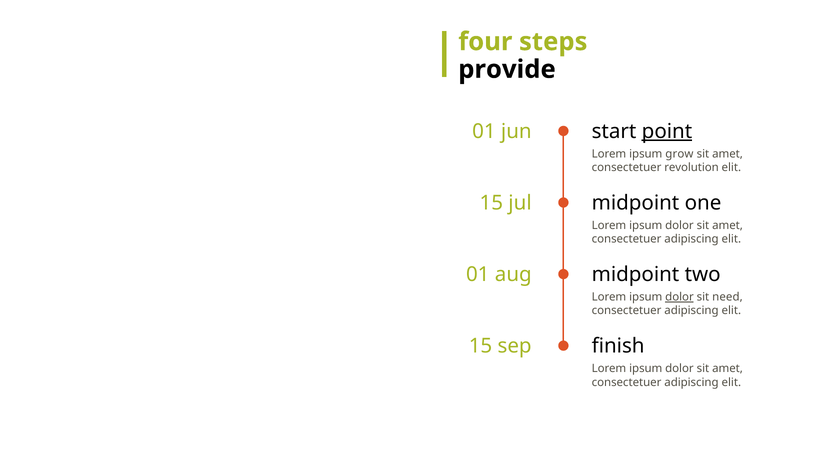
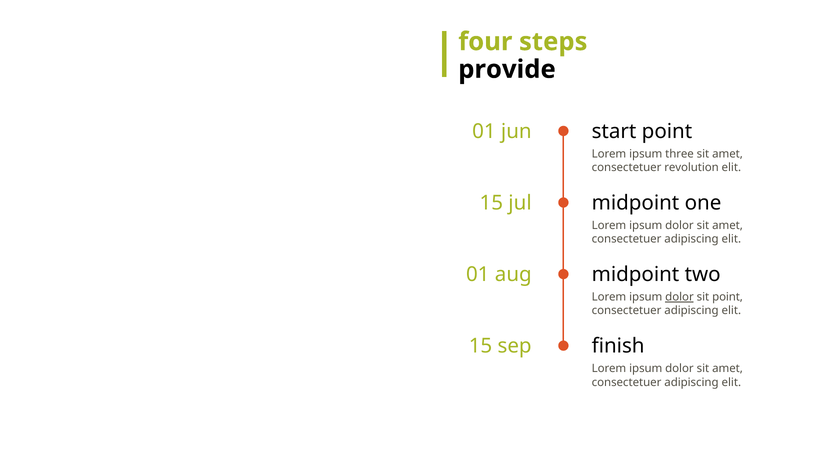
point underline: present -> none (667, 132)
grow: grow -> three (680, 154)
sit need: need -> point (728, 297)
